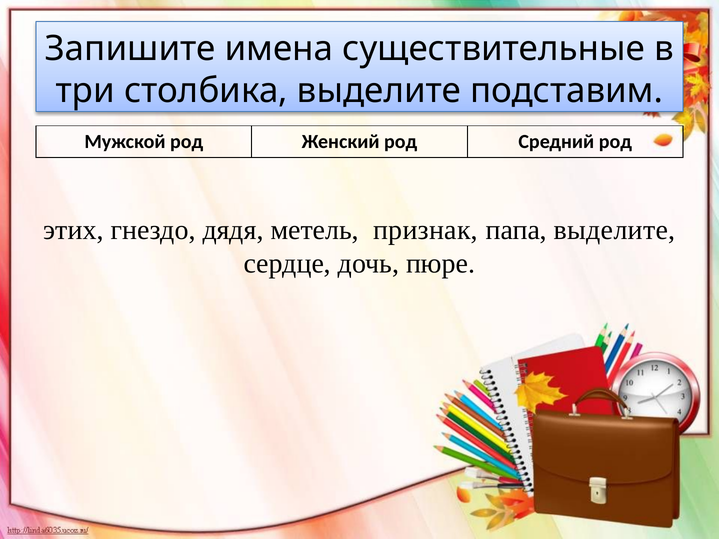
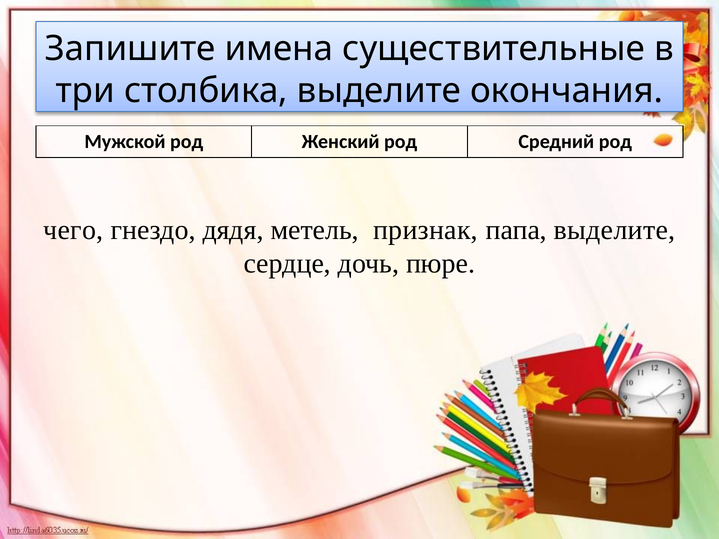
подставим: подставим -> окончания (567, 91)
этих: этих -> чего (73, 230)
